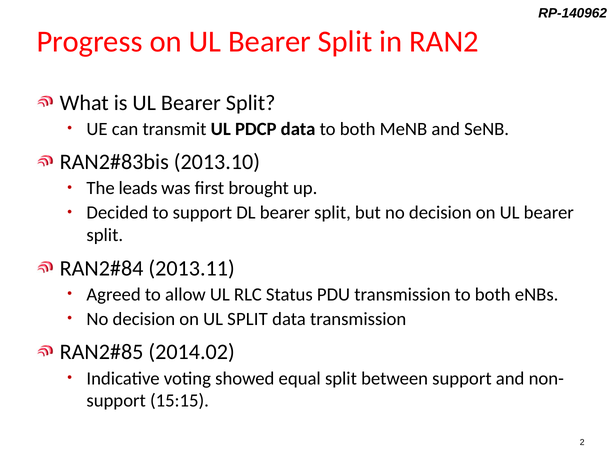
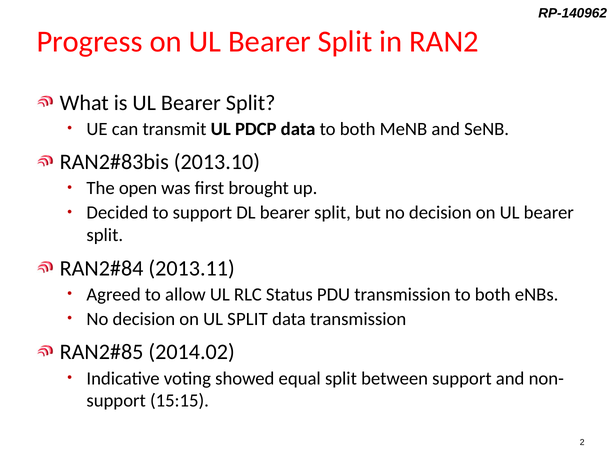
leads: leads -> open (138, 189)
